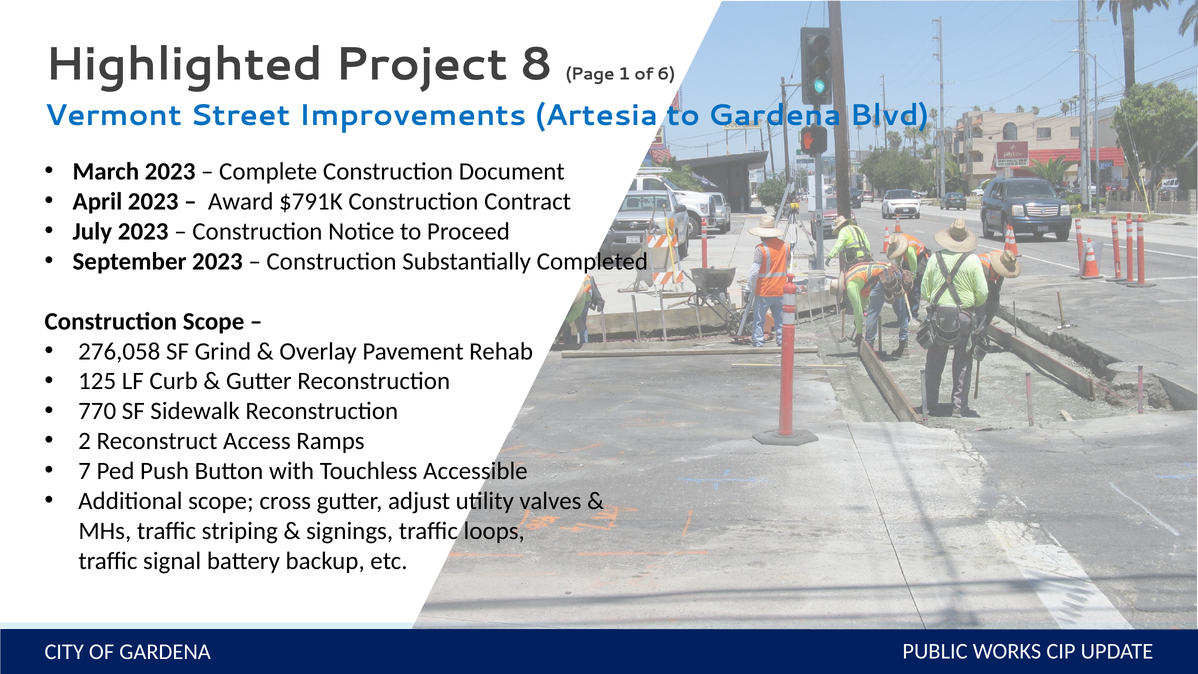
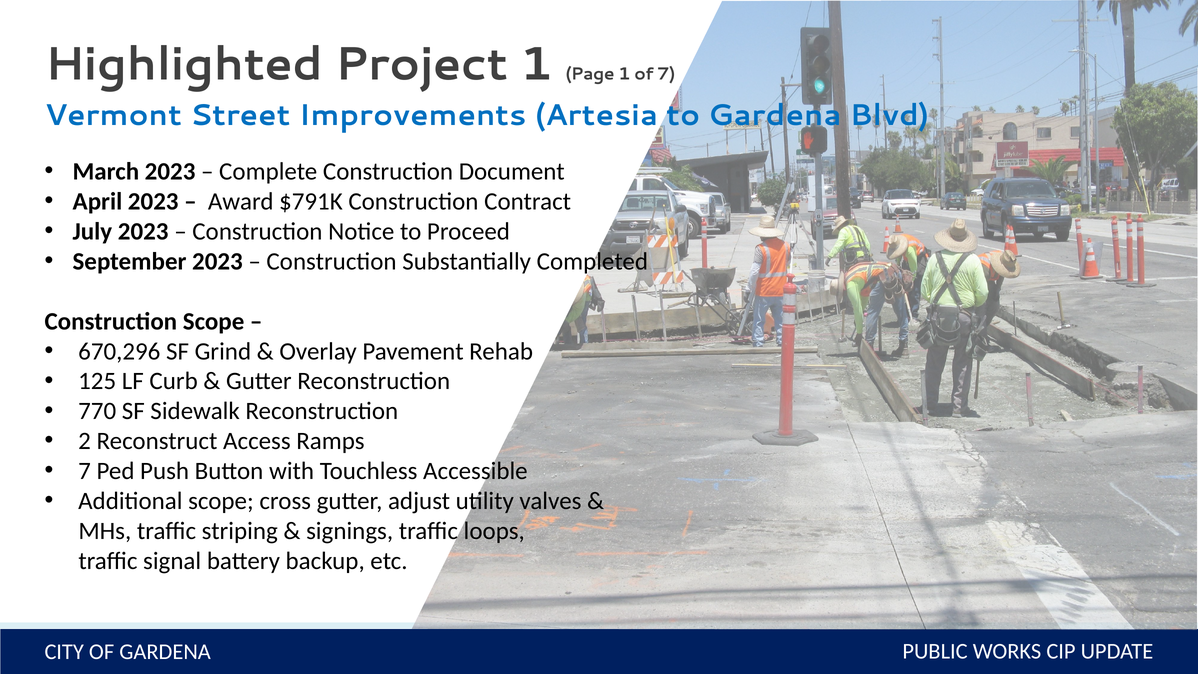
Project 8: 8 -> 1 (536, 64)
of 6: 6 -> 7 (666, 74)
276,058: 276,058 -> 670,296 (119, 351)
